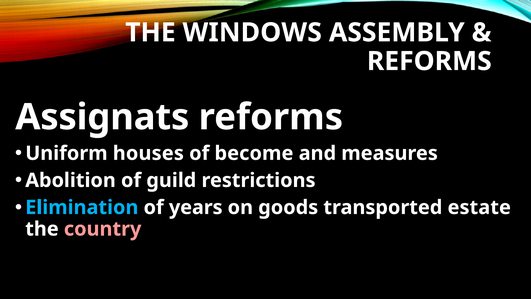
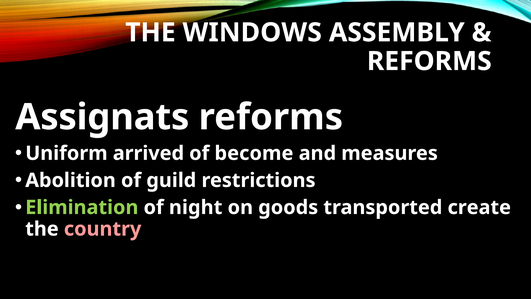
houses: houses -> arrived (148, 153)
Elimination colour: light blue -> light green (82, 207)
years: years -> night (196, 207)
estate: estate -> create (479, 207)
